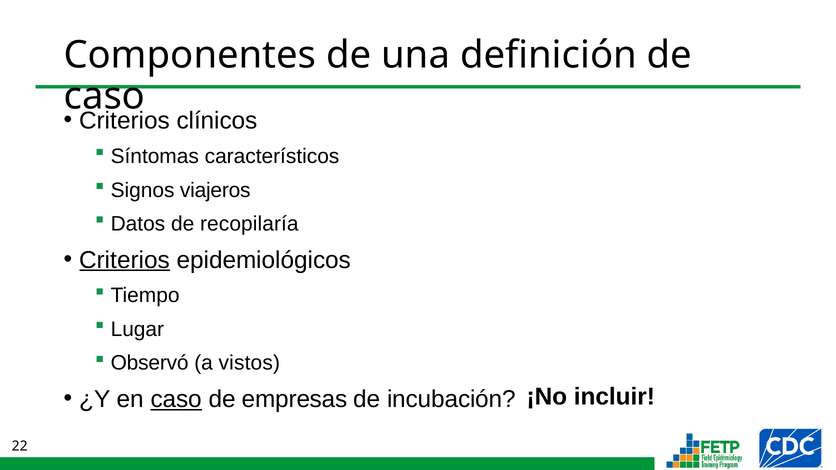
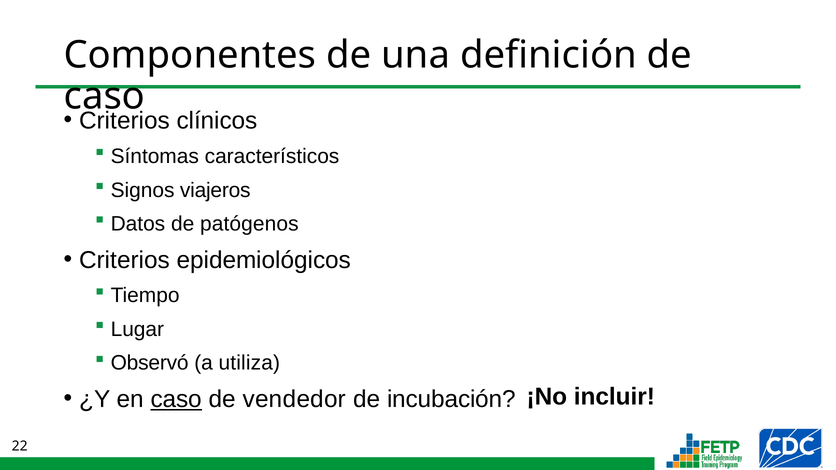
recopilaría: recopilaría -> patógenos (249, 224)
Criterios underline: present -> none (125, 260)
vistos: vistos -> utiliza (249, 363)
empresas: empresas -> vendedor (294, 399)
